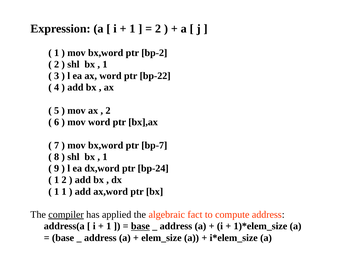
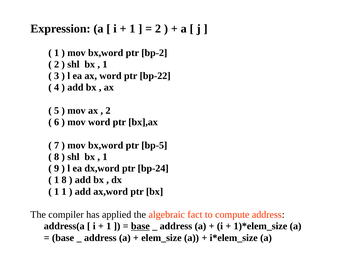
bp-7: bp-7 -> bp-5 (154, 145)
1 2: 2 -> 8 (64, 180)
compiler underline: present -> none (66, 214)
